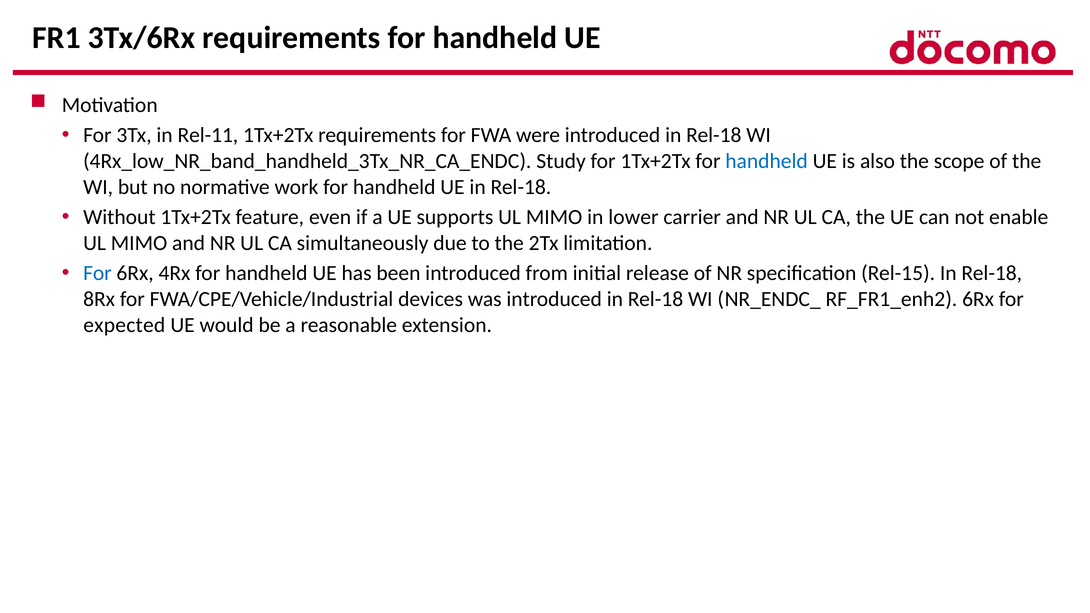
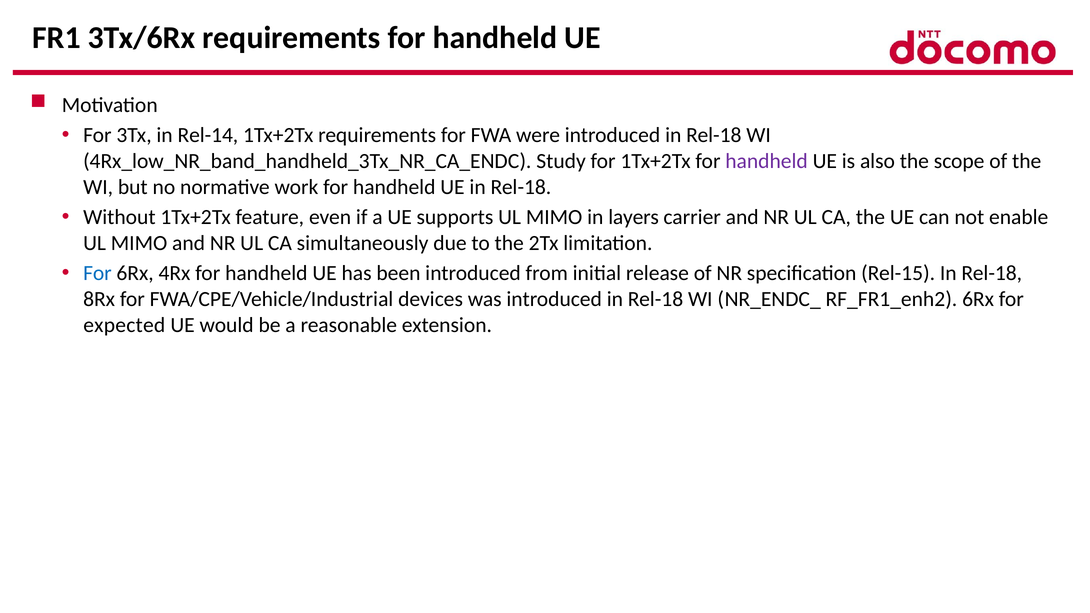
Rel-11: Rel-11 -> Rel-14 (208, 135)
handheld colour: blue -> purple (767, 161)
lower: lower -> layers (634, 217)
